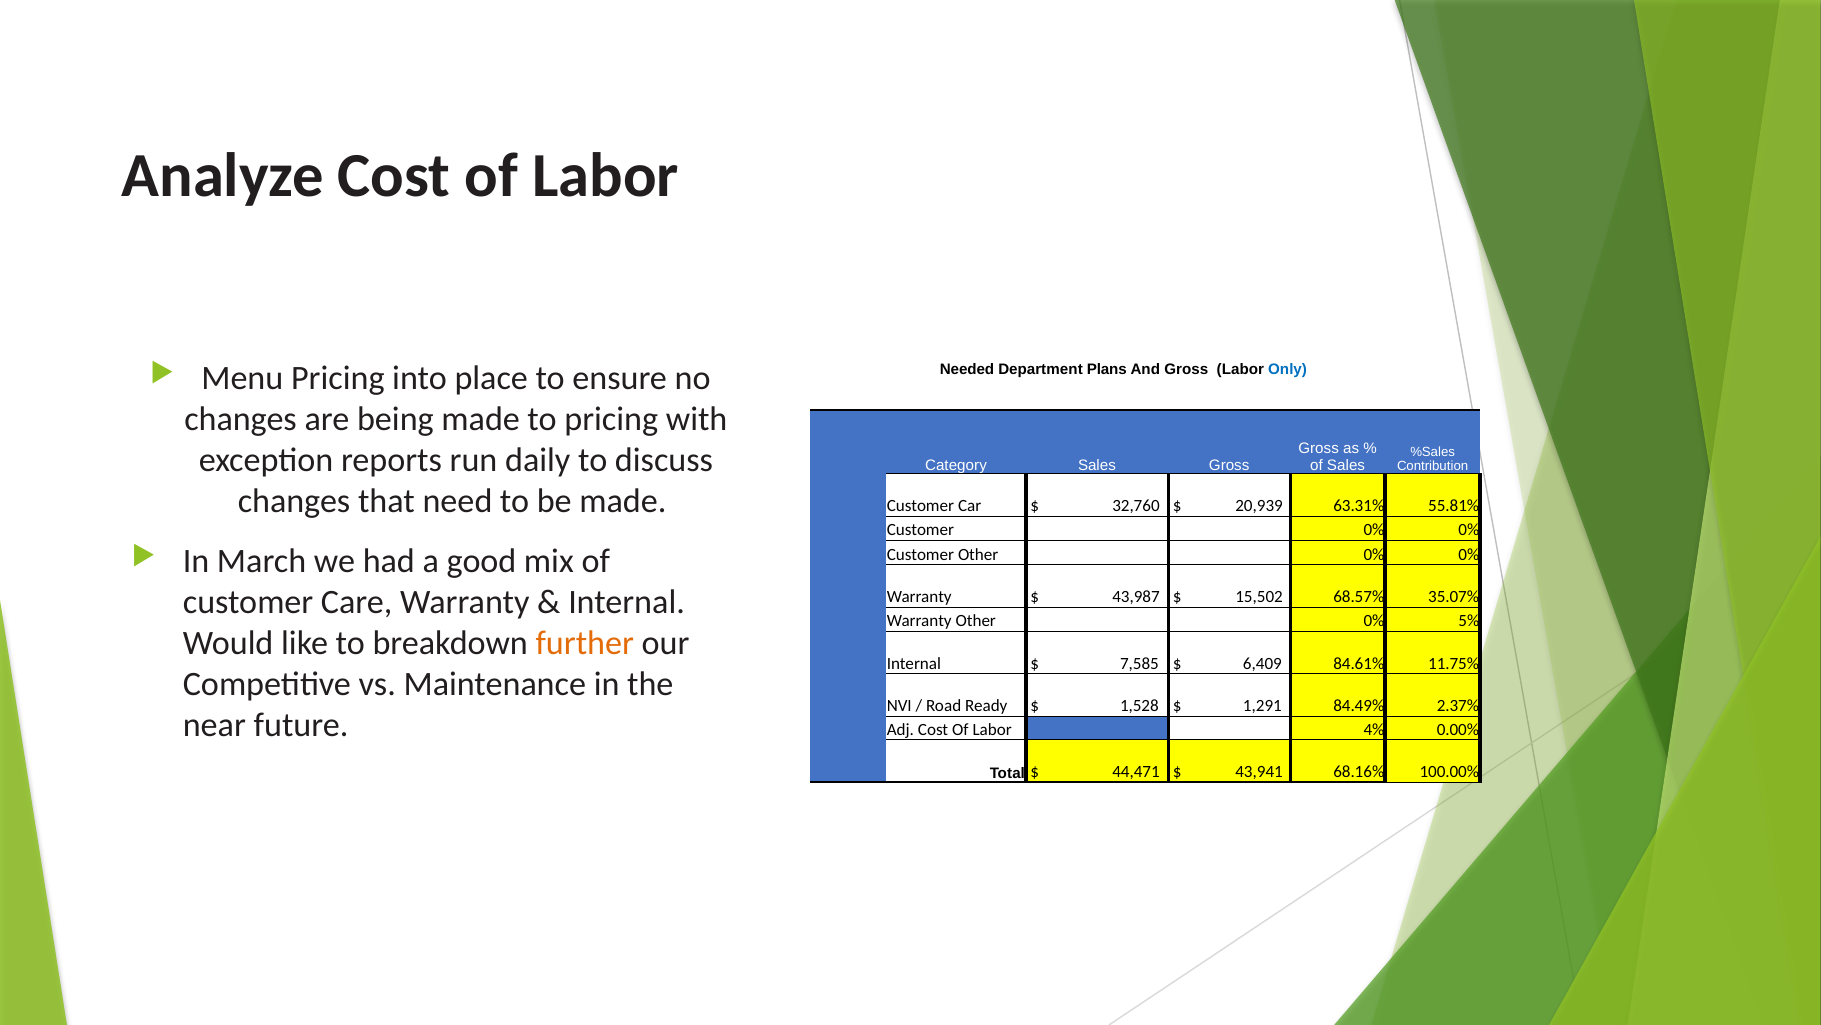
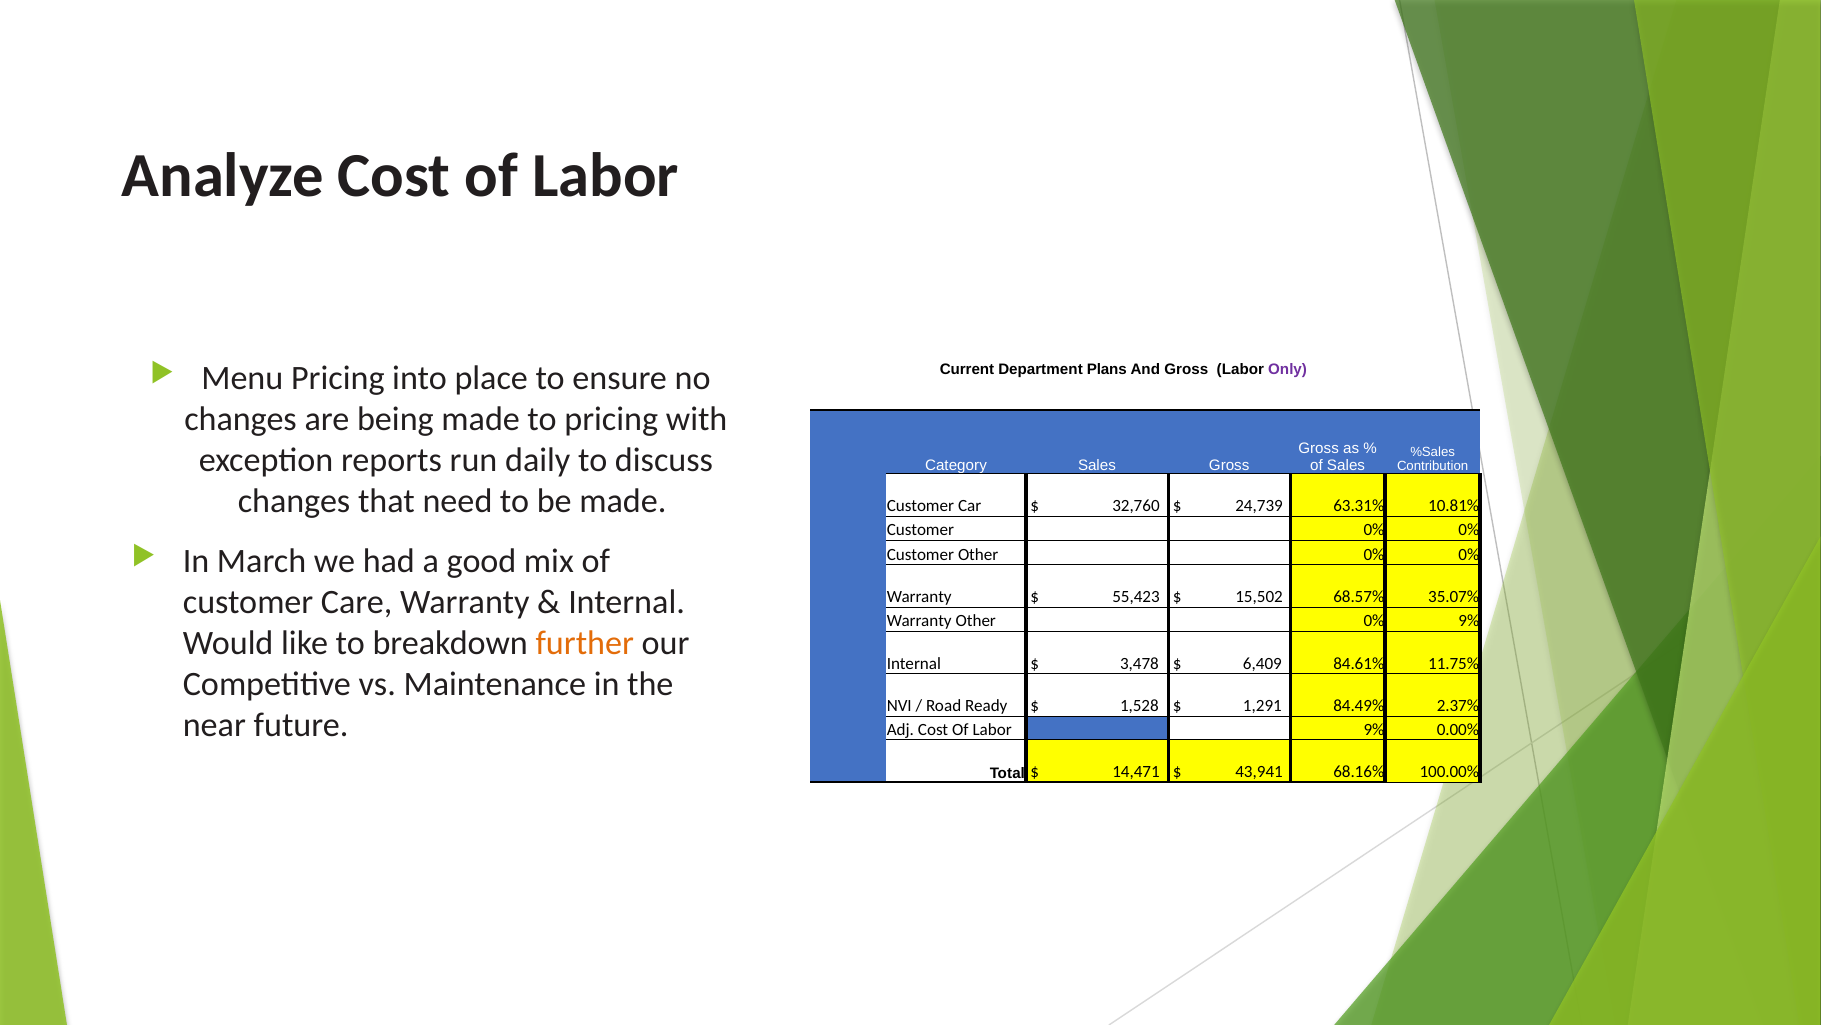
Needed: Needed -> Current (967, 369)
Only colour: blue -> purple (1288, 369)
20,939: 20,939 -> 24,739 (1259, 505)
55.81%: 55.81% -> 10.81% (1454, 505)
43,987: 43,987 -> 55,423 (1136, 597)
0% 5%: 5% -> 9% (1469, 621)
7,585: 7,585 -> 3,478 (1139, 663)
Labor 4%: 4% -> 9% (1374, 729)
44,471: 44,471 -> 14,471 (1136, 771)
